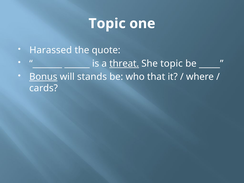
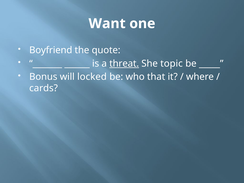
Topic: Topic -> Want (107, 24)
Harassed: Harassed -> Boyfriend (51, 50)
Bonus underline: present -> none (43, 77)
stands: stands -> locked (92, 77)
